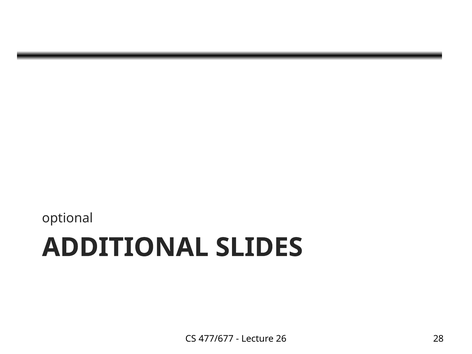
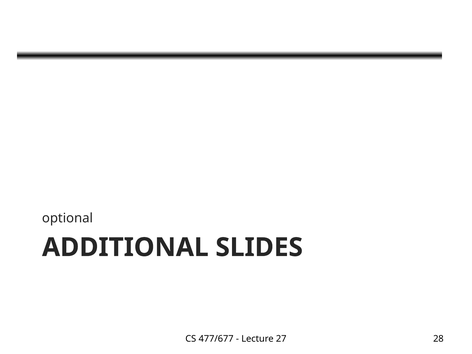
26: 26 -> 27 (281, 339)
